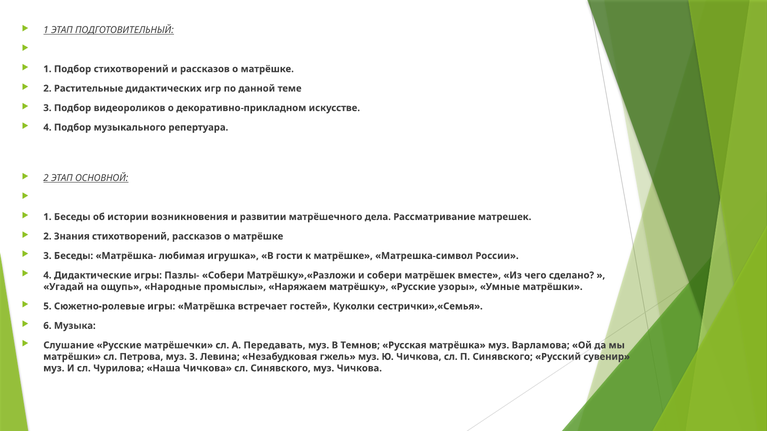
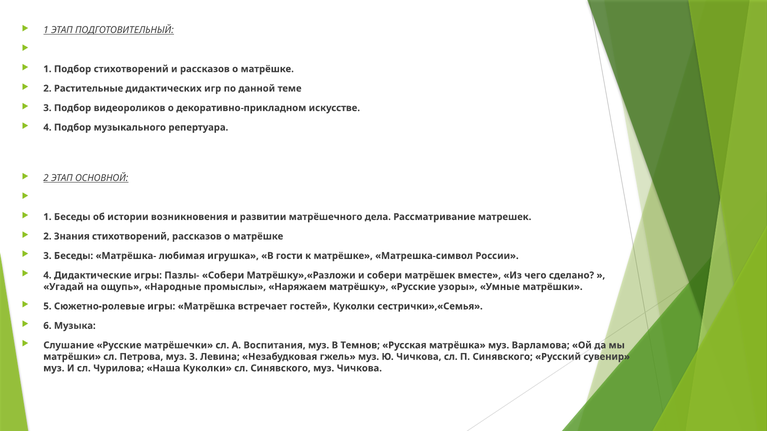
Передавать: Передавать -> Воспитания (274, 346)
Наша Чичкова: Чичкова -> Куколки (207, 369)
